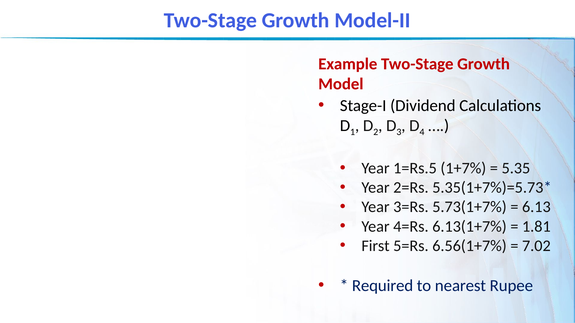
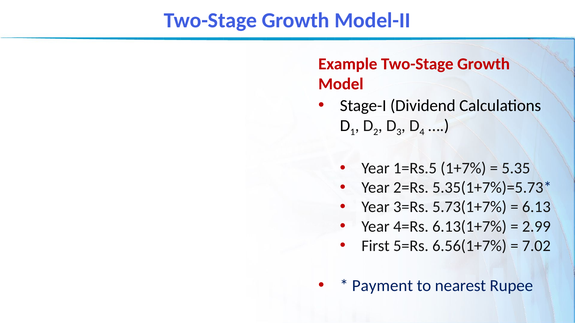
1.81: 1.81 -> 2.99 (536, 227)
Required: Required -> Payment (382, 286)
